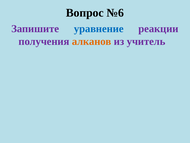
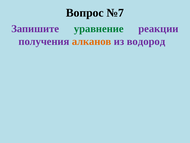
№6: №6 -> №7 (115, 13)
уравнение colour: blue -> green (99, 29)
учитель: учитель -> водород (146, 41)
